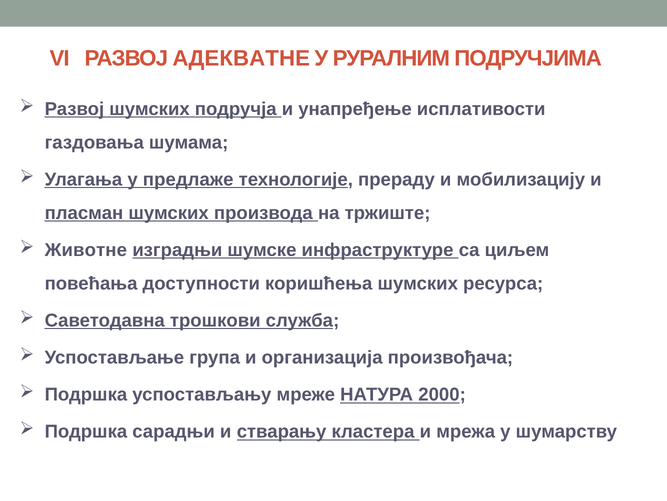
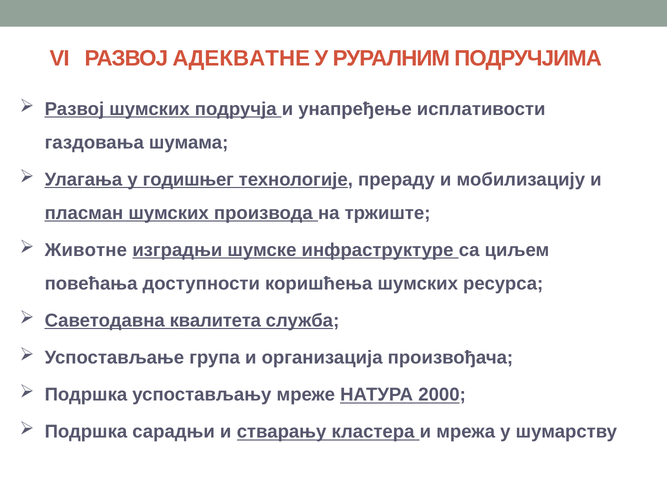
предлаже: предлаже -> годишњег (188, 179)
трошкови: трошкови -> квалитета (215, 320)
